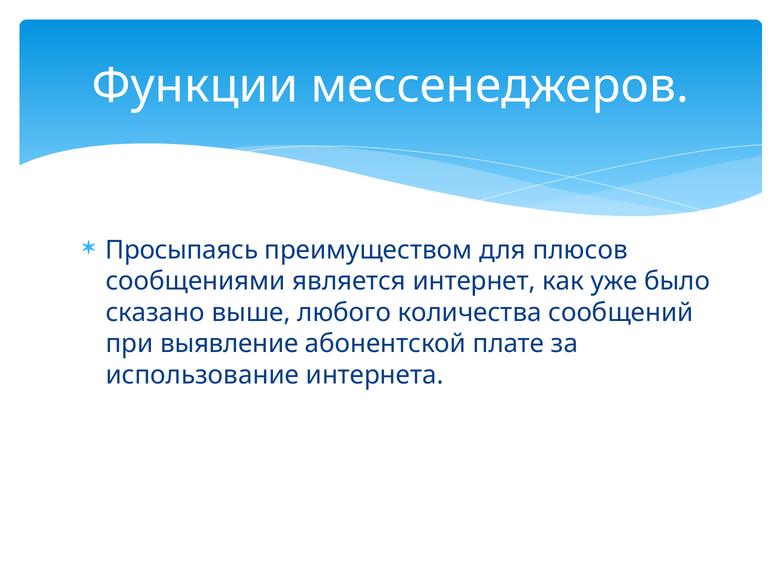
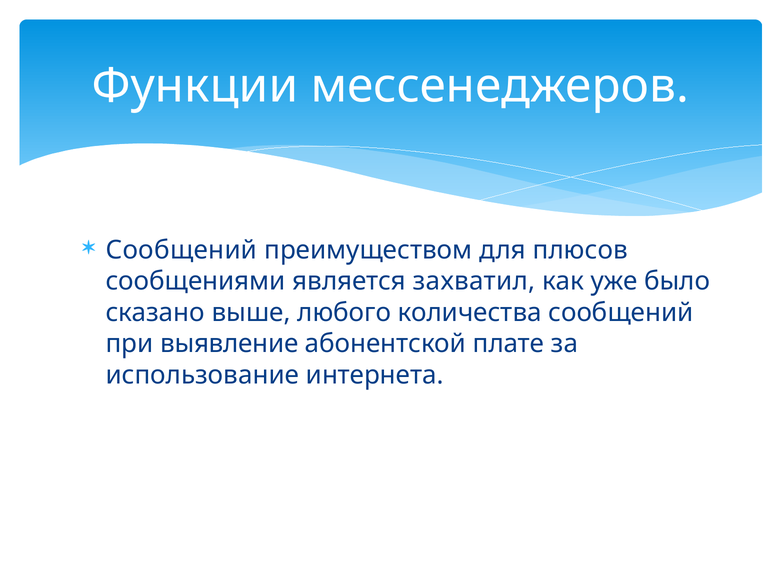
Просыпаясь: Просыпаясь -> Сообщений (181, 250)
интернет: интернет -> захватил (474, 281)
